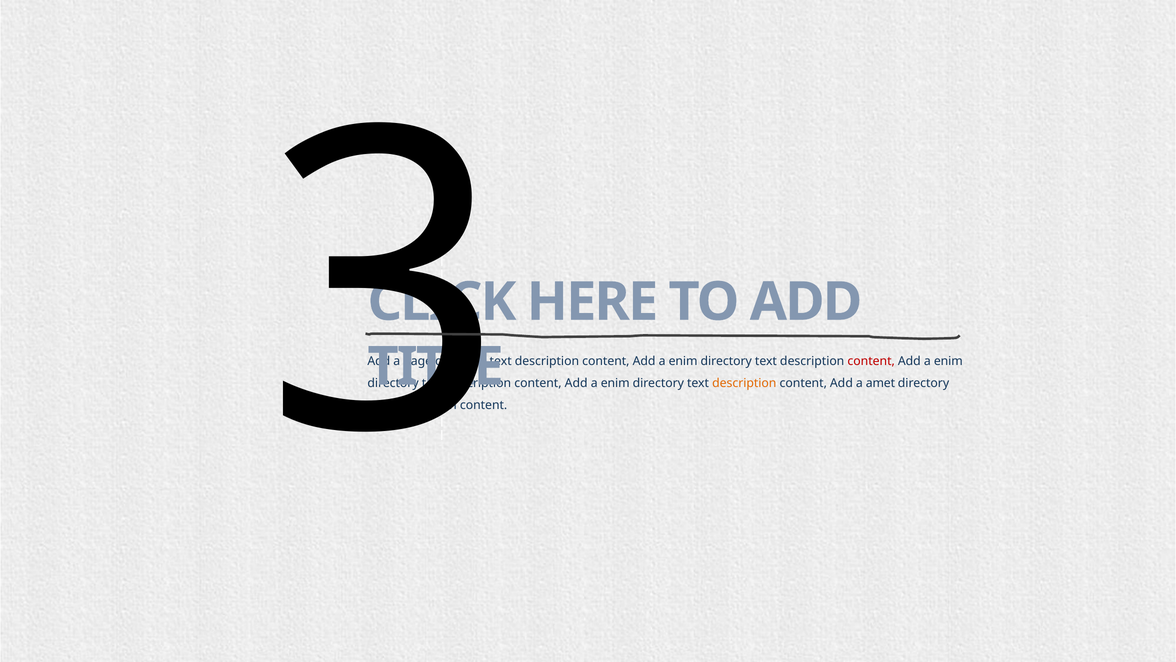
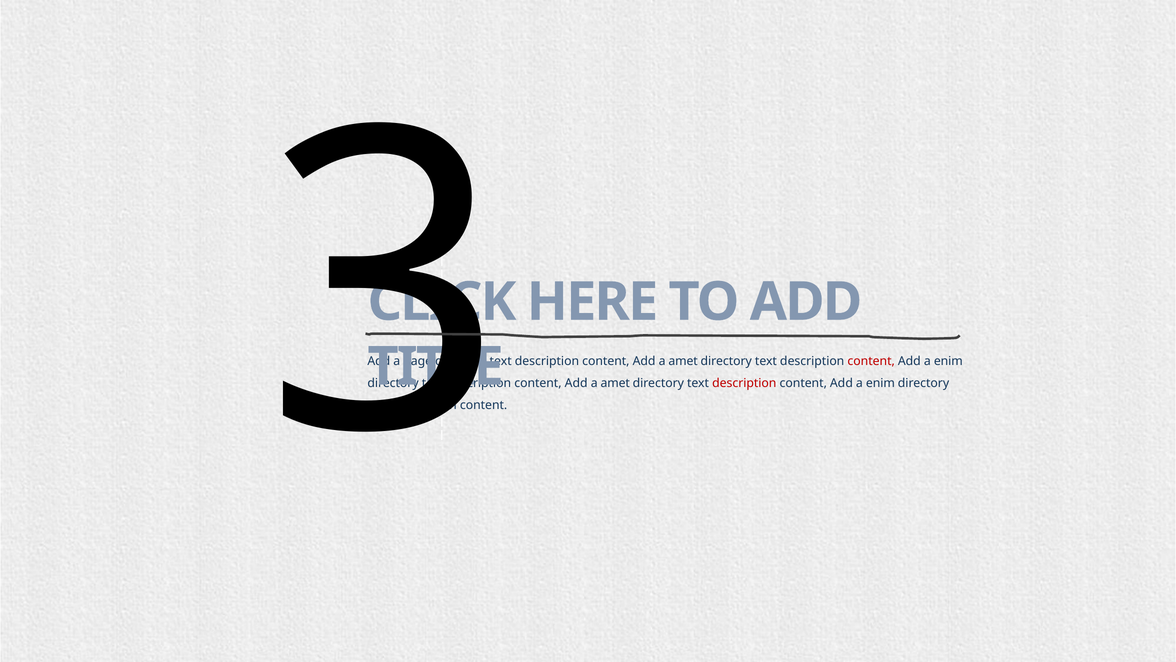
enim: enim -> amet (683, 361)
enim: enim -> amet (615, 383)
description colour: orange -> red (744, 383)
amet: amet -> enim (880, 383)
